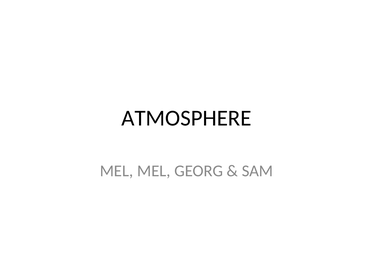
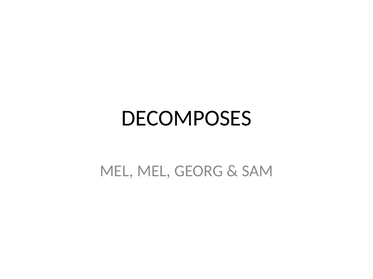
ATMOSPHERE: ATMOSPHERE -> DECOMPOSES (186, 118)
